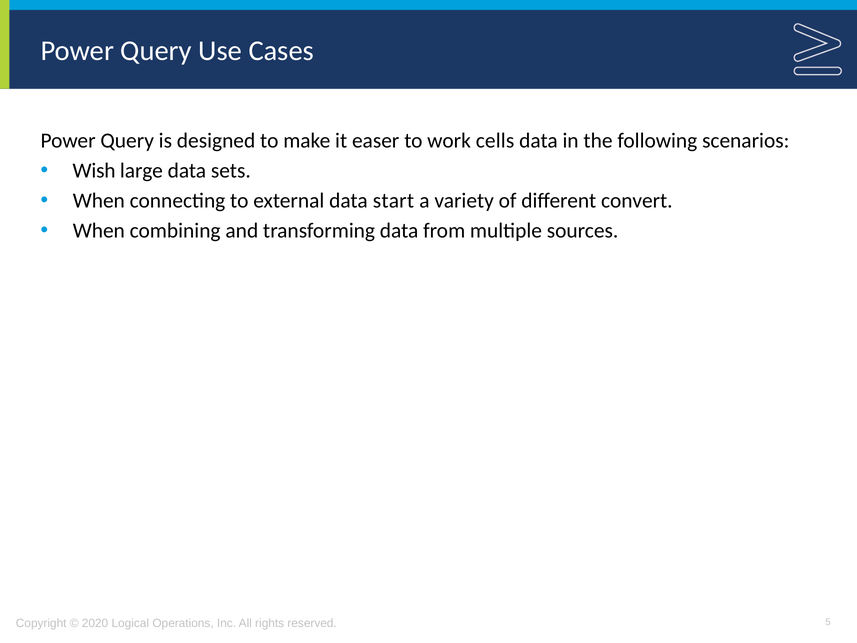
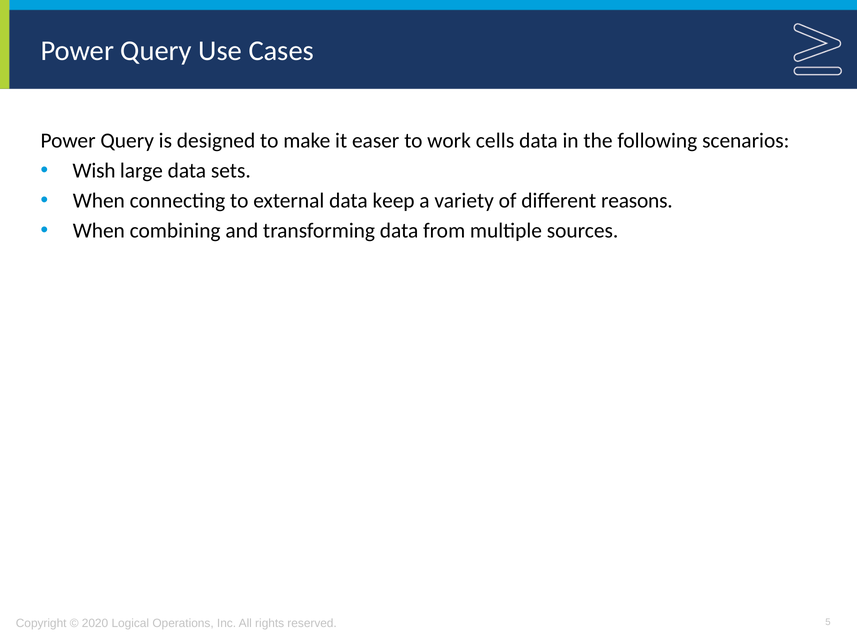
start: start -> keep (394, 201)
convert: convert -> reasons (637, 201)
